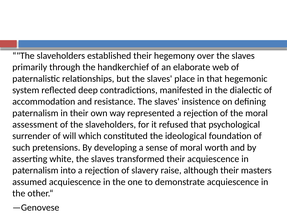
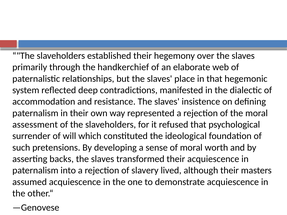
white: white -> backs (62, 159)
raise: raise -> lived (171, 171)
